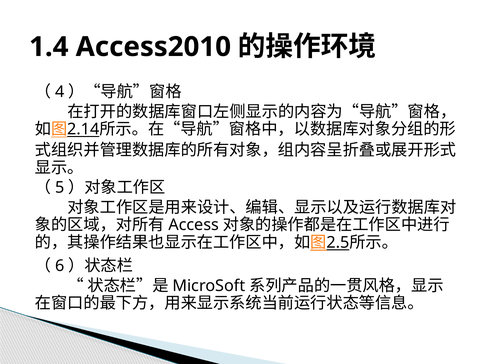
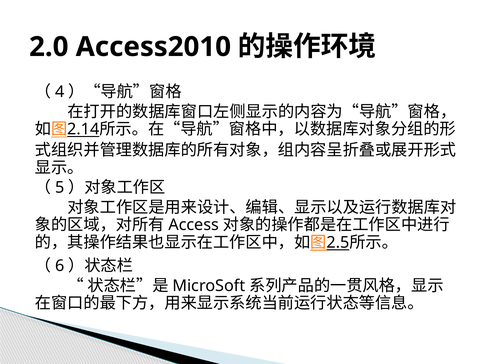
1.4: 1.4 -> 2.0 (49, 47)
